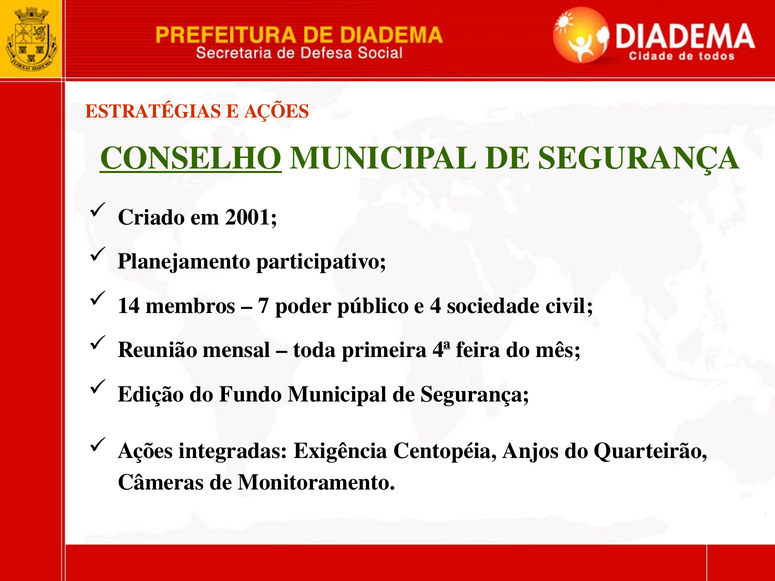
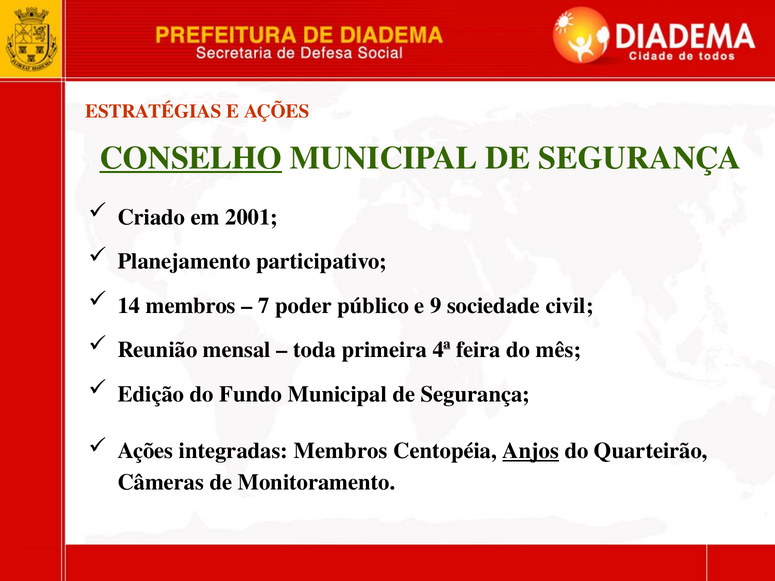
4: 4 -> 9 (436, 306)
integradas Exigência: Exigência -> Membros (341, 451)
Anjos underline: none -> present (531, 451)
